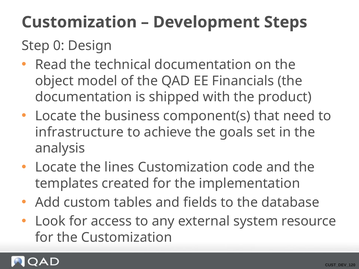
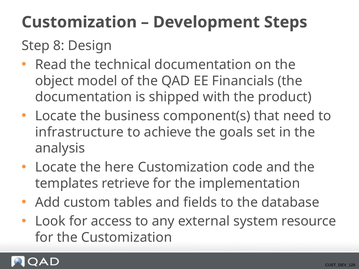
0: 0 -> 8 (59, 46)
lines: lines -> here (119, 167)
created: created -> retrieve (126, 184)
